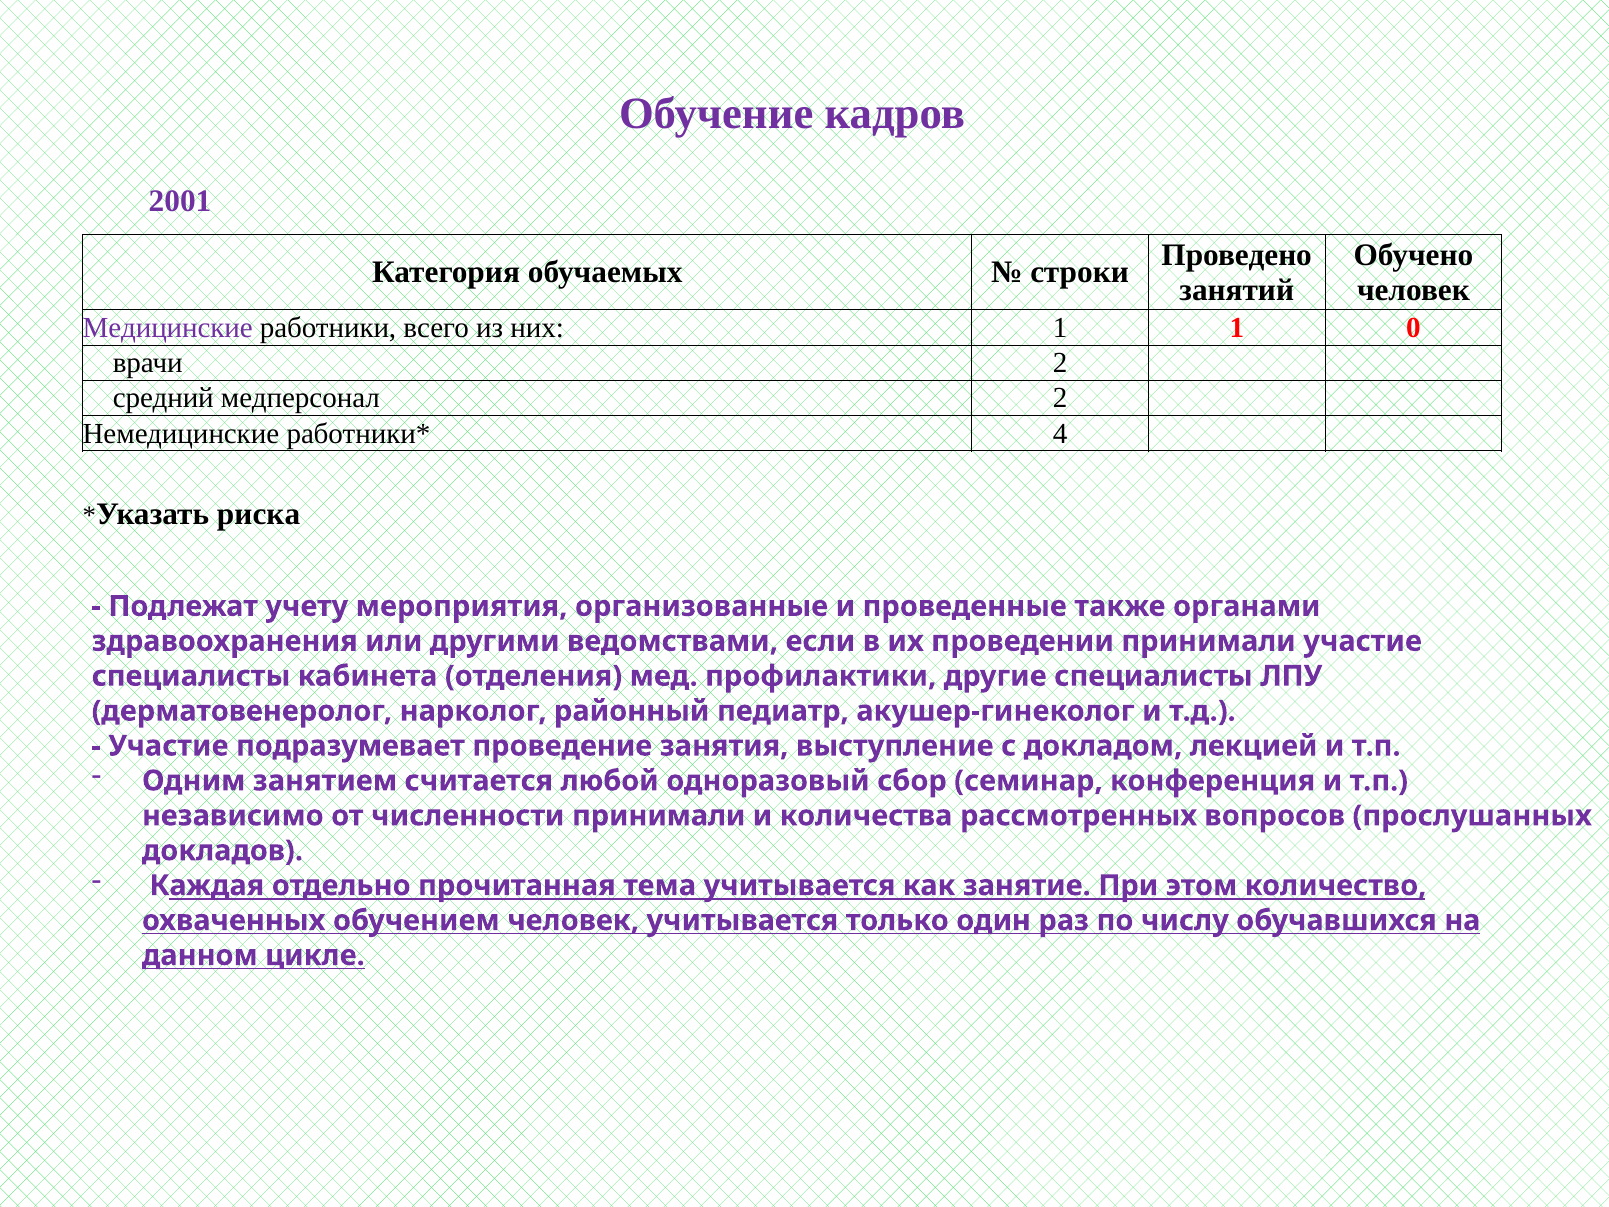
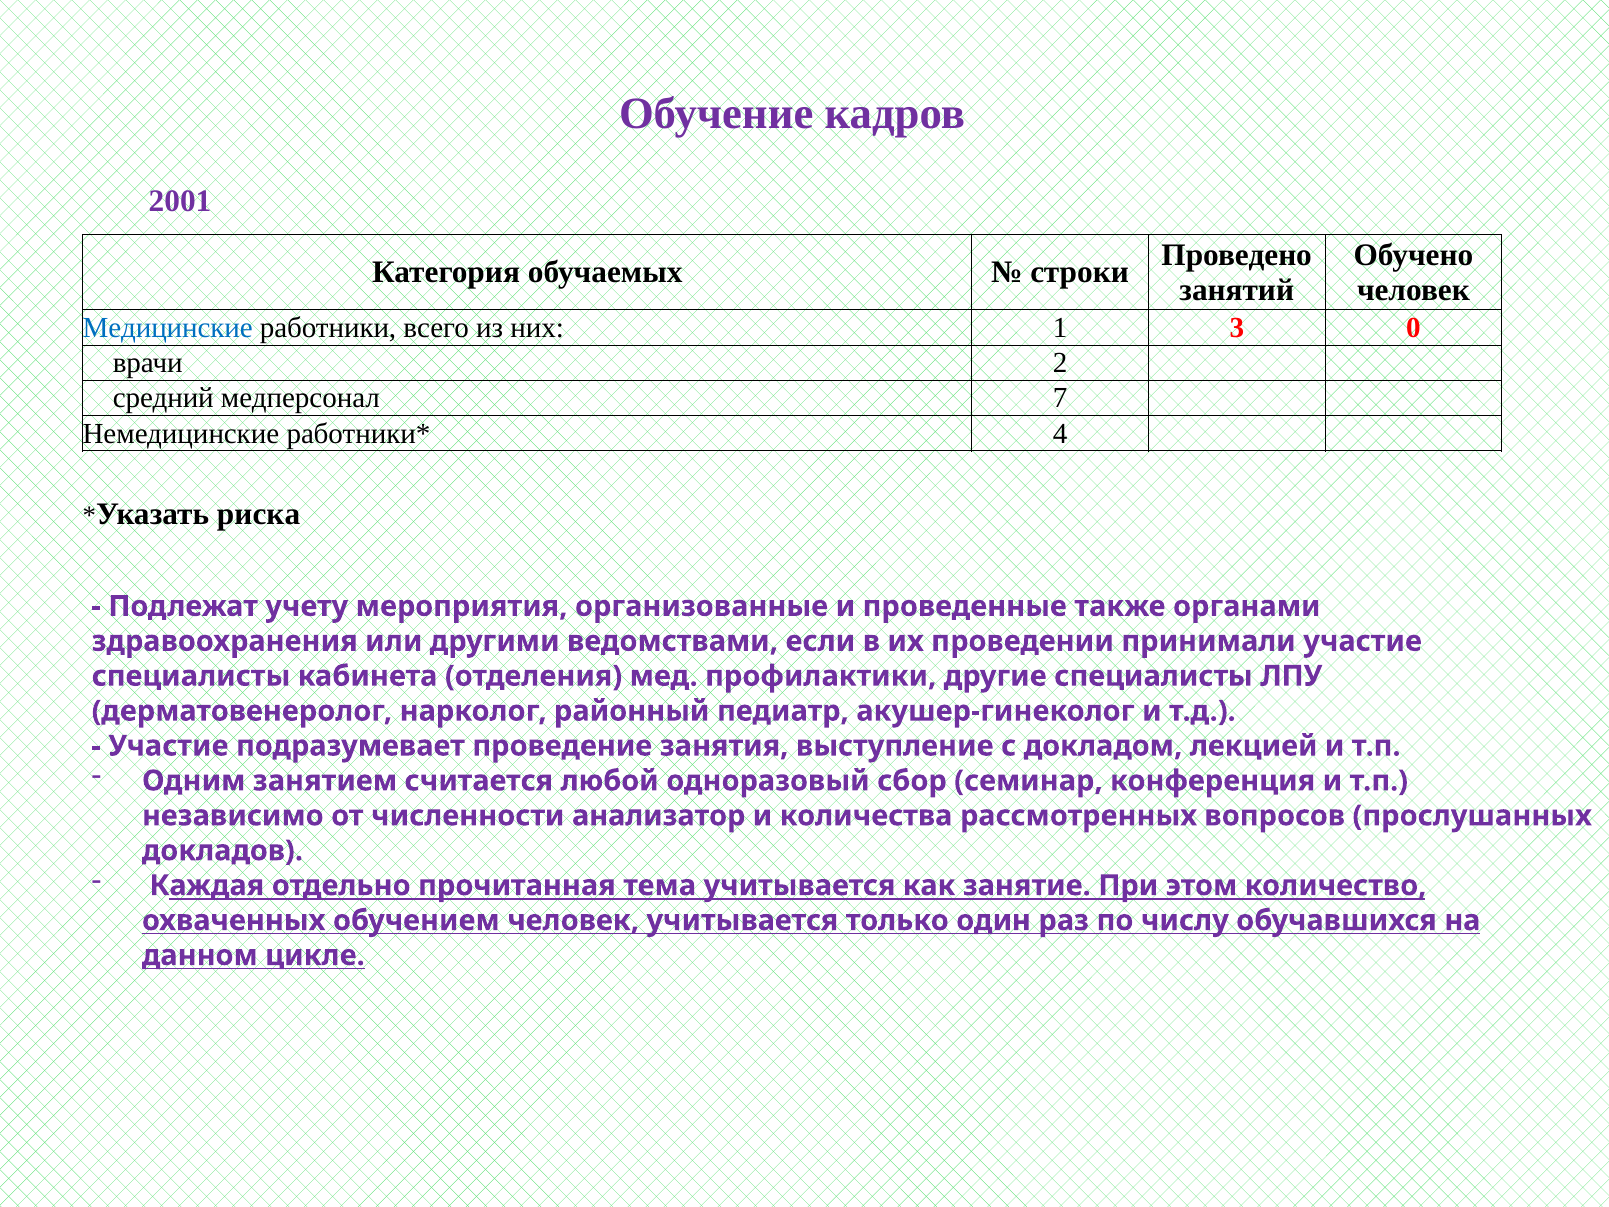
Медицинские colour: purple -> blue (168, 328)
1 1: 1 -> 3 (1237, 328)
медперсонал 2: 2 -> 7 (1060, 398)
численности принимали: принимали -> анализатор (659, 816)
